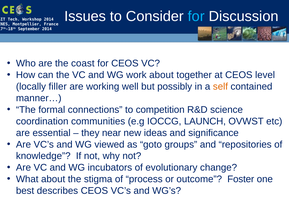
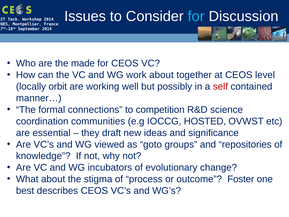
coast: coast -> made (83, 63)
filler: filler -> orbit (58, 86)
self colour: orange -> red (220, 86)
LAUNCH: LAUNCH -> HOSTED (205, 121)
near: near -> draft (112, 133)
